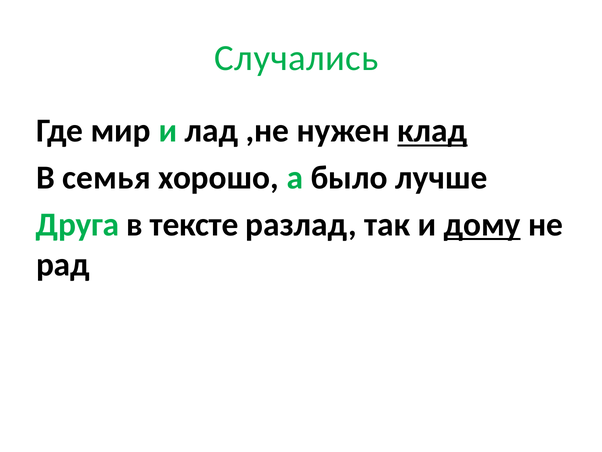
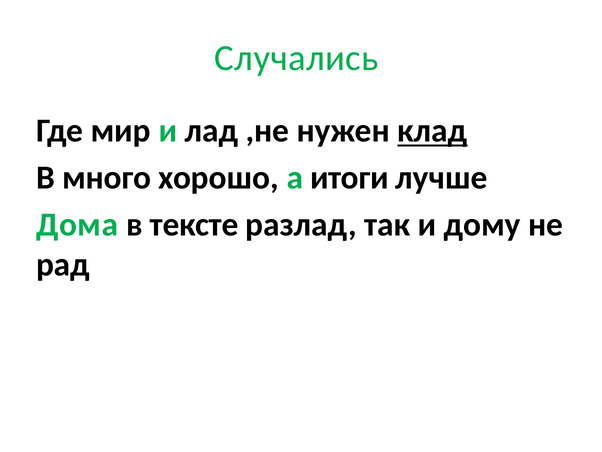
семья: семья -> много (107, 178)
было: было -> итоги (349, 178)
Друга: Друга -> Дома (77, 224)
дому underline: present -> none (482, 224)
